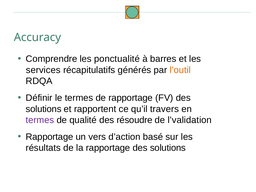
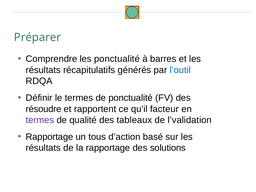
Accuracy: Accuracy -> Préparer (38, 37)
services: services -> résultats (43, 70)
l’outil colour: orange -> blue (180, 70)
de rapportage: rapportage -> ponctualité (131, 98)
solutions: solutions -> résoudre (44, 109)
travers: travers -> facteur (164, 109)
résoudre: résoudre -> tableaux (134, 120)
vers: vers -> tous (97, 137)
